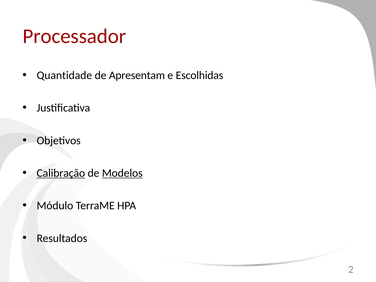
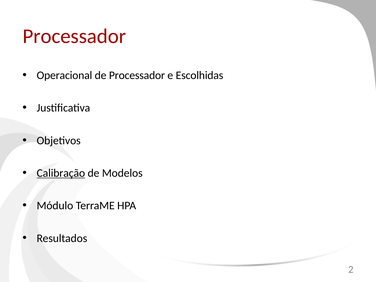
Quantidade: Quantidade -> Operacional (64, 75)
de Apresentam: Apresentam -> Processador (137, 75)
Modelos underline: present -> none (122, 173)
